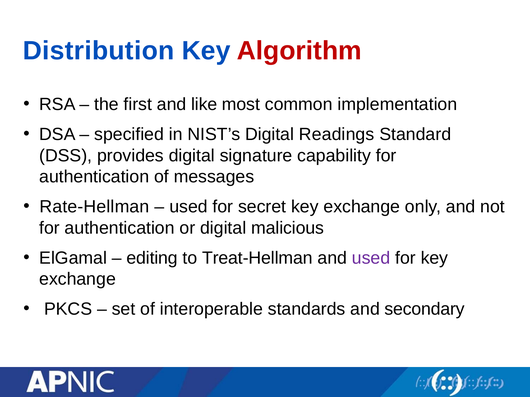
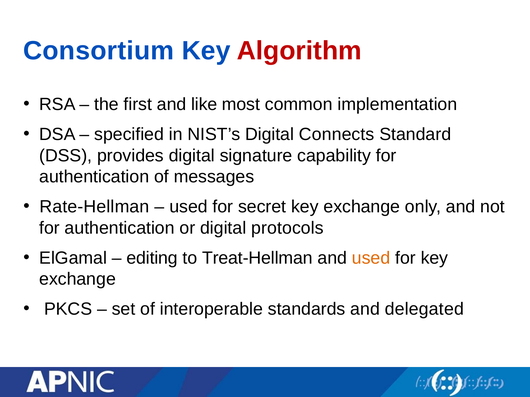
Distribution: Distribution -> Consortium (99, 51)
Readings: Readings -> Connects (337, 135)
malicious: malicious -> protocols (287, 228)
used colour: purple -> orange (371, 258)
secondary: secondary -> delegated (424, 309)
